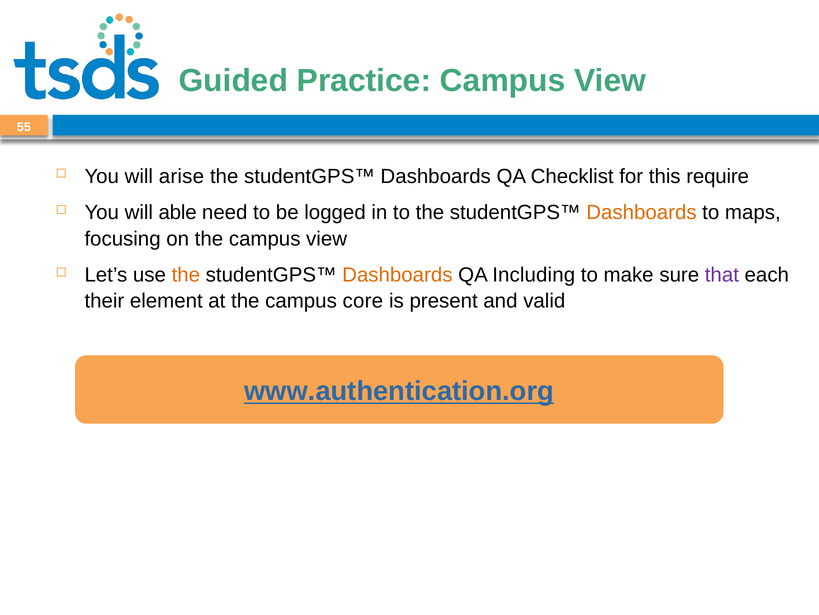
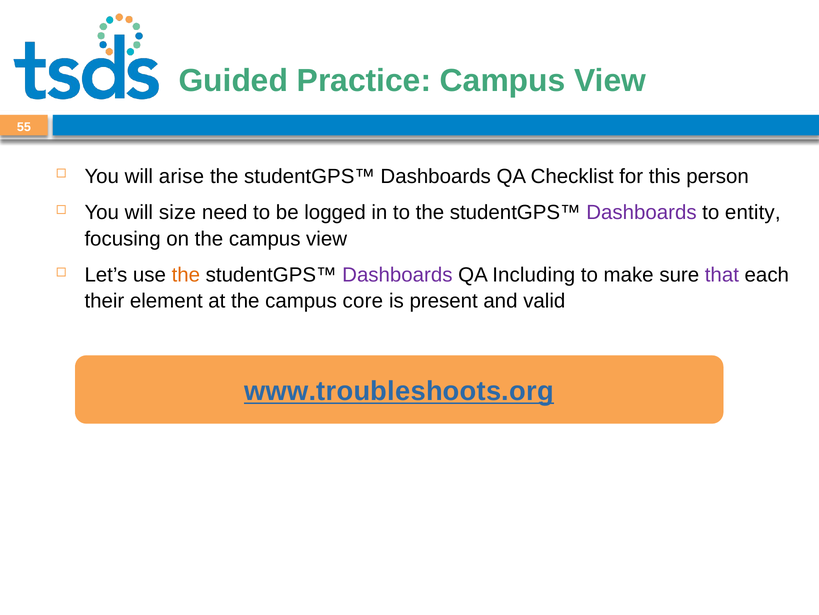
require: require -> person (718, 176)
able: able -> size (177, 212)
Dashboards colour: orange -> purple (641, 212)
maps: maps -> entity (753, 212)
Dashboards colour: orange -> purple (397, 275)
www.authentication.org: www.authentication.org -> www.troubleshoots.org (399, 391)
